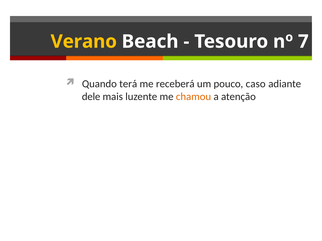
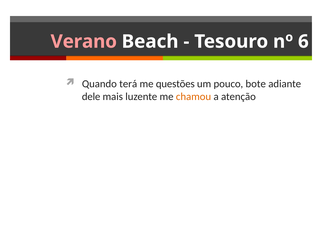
Verano colour: yellow -> pink (84, 42)
7: 7 -> 6 (303, 42)
receberá: receberá -> questões (175, 84)
caso: caso -> bote (256, 84)
